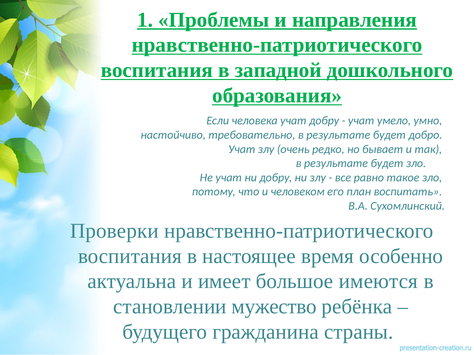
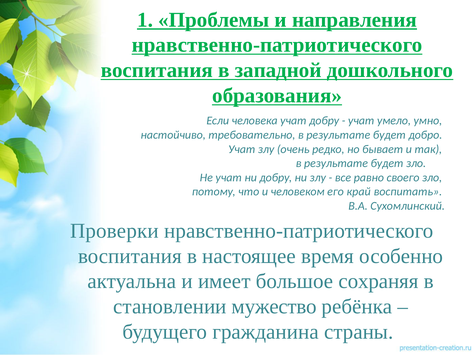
такое: такое -> своего (403, 178)
план: план -> край (359, 192)
имеются: имеются -> сохраняя (379, 282)
